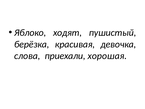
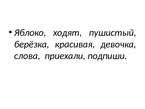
хорошая: хорошая -> подпиши (107, 56)
